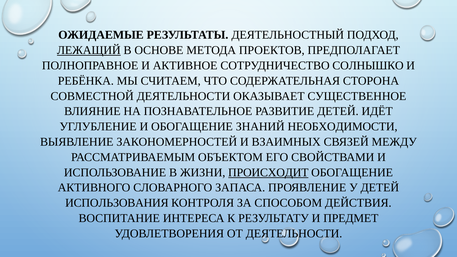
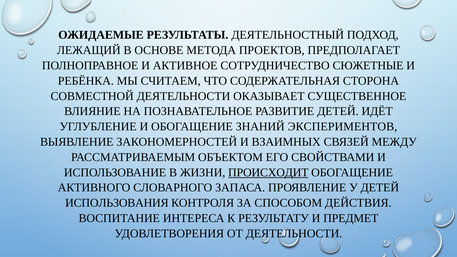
ЛЕЖАЩИЙ underline: present -> none (89, 50)
СОЛНЫШКО: СОЛНЫШКО -> СЮЖЕТНЫЕ (368, 66)
НЕОБХОДИМОСТИ: НЕОБХОДИМОСТИ -> ЭКСПЕРИМЕНТОВ (342, 127)
